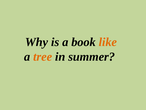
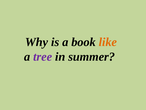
tree colour: orange -> purple (43, 56)
